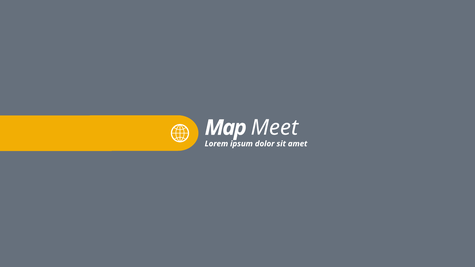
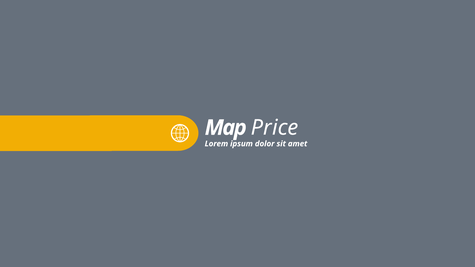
Meet: Meet -> Price (275, 128)
